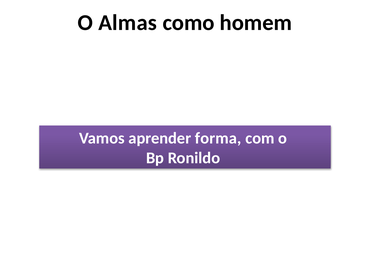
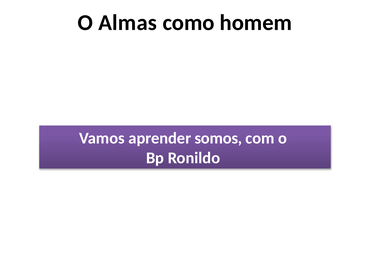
forma: forma -> somos (218, 138)
